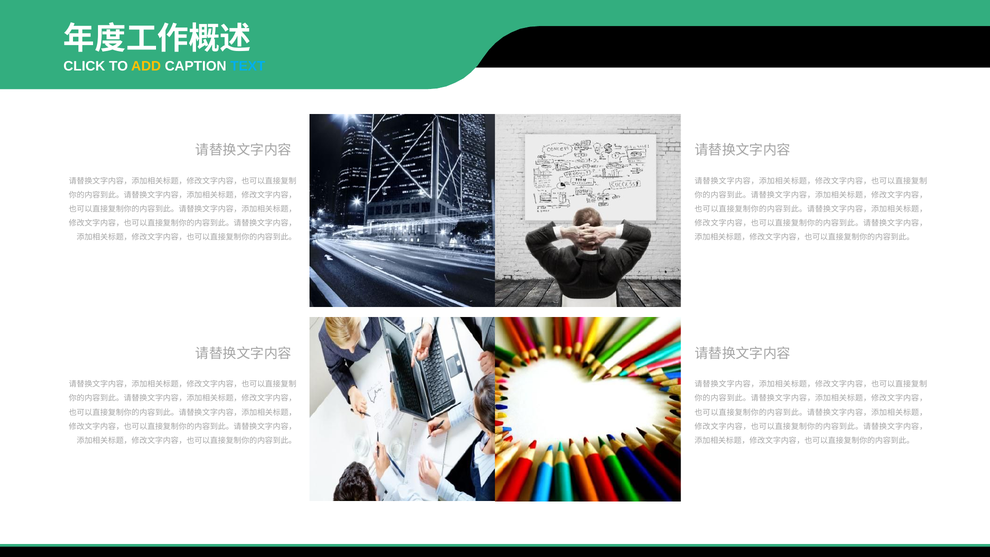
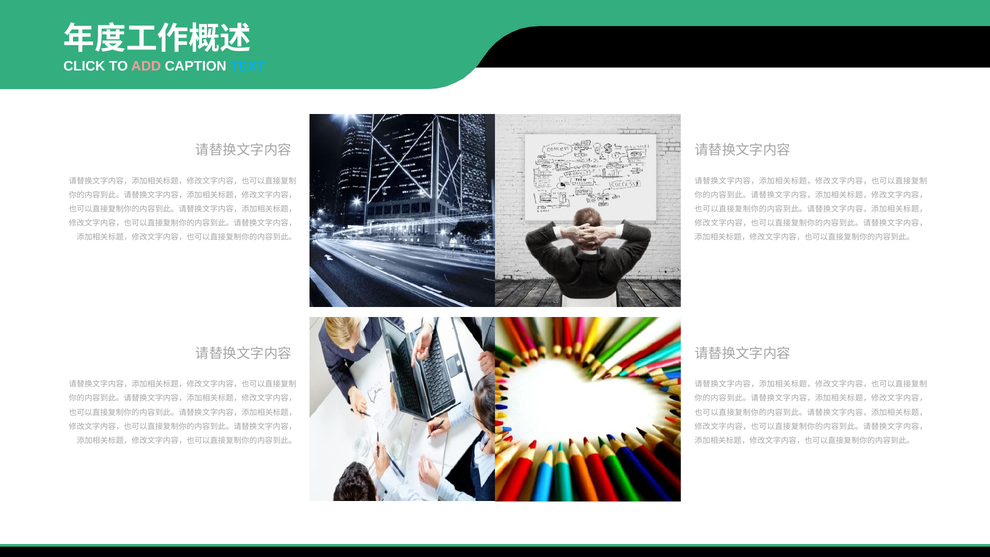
ADD colour: yellow -> pink (146, 66)
